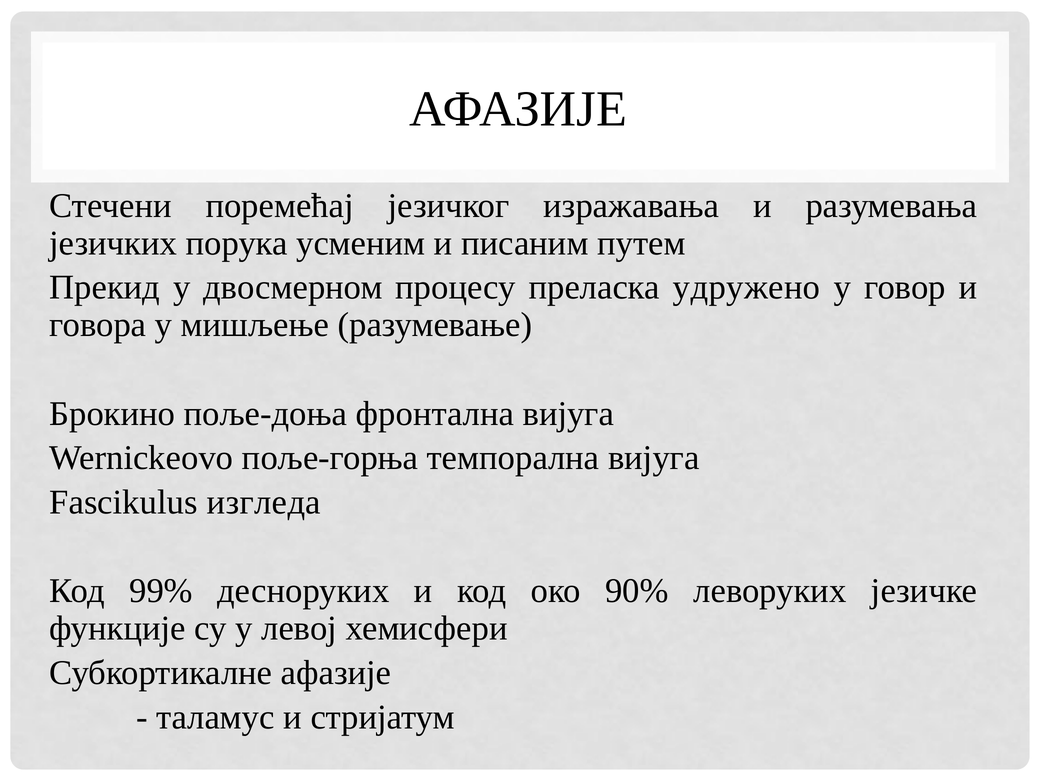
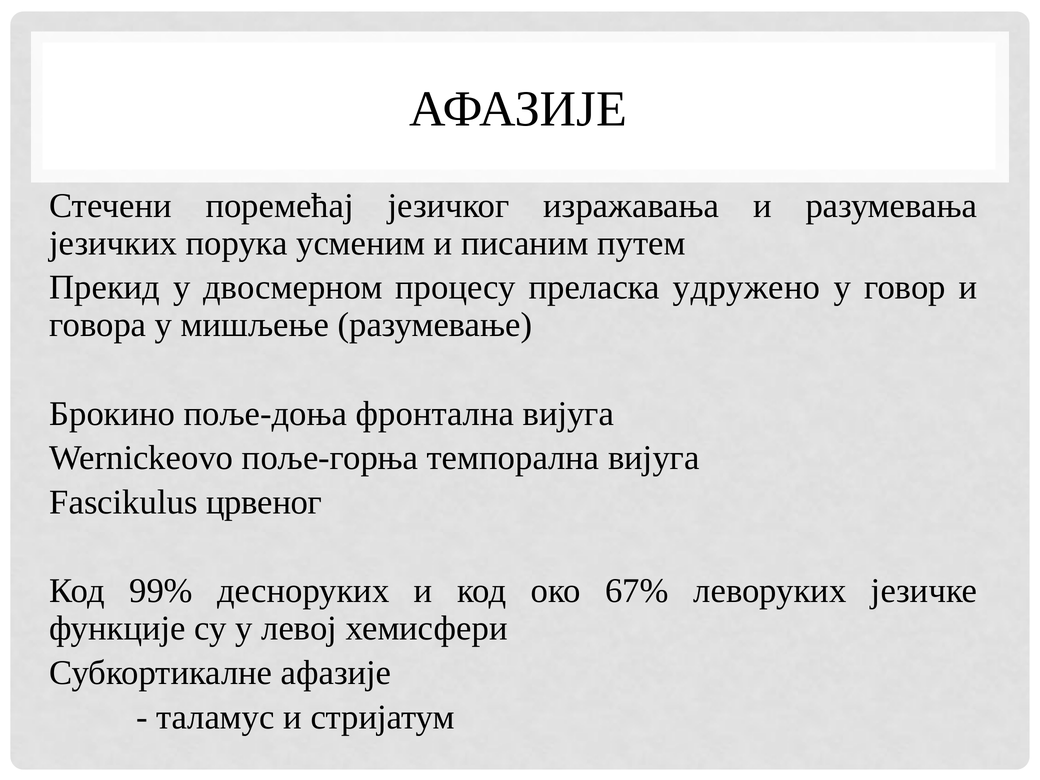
изгледа: изгледа -> црвеног (264, 502)
90%: 90% -> 67% (637, 591)
